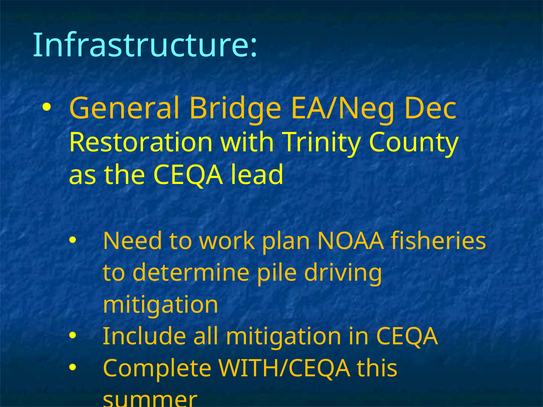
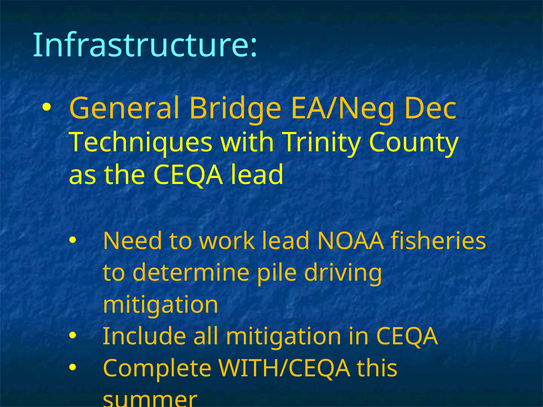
Restoration: Restoration -> Techniques (141, 143)
work plan: plan -> lead (286, 241)
